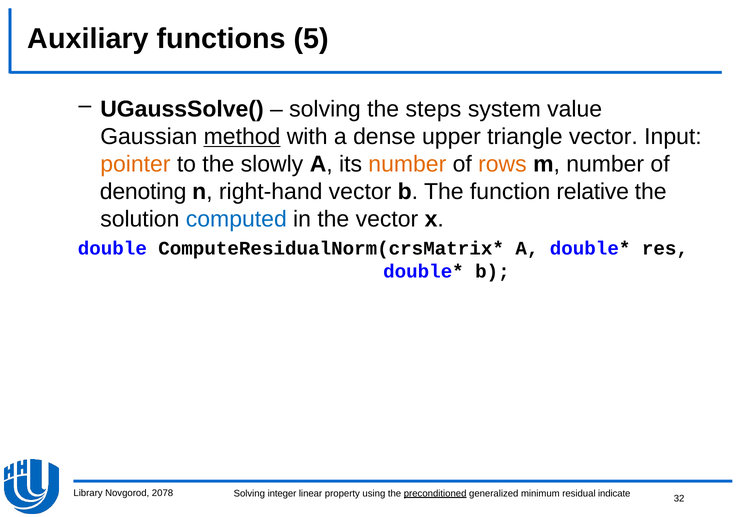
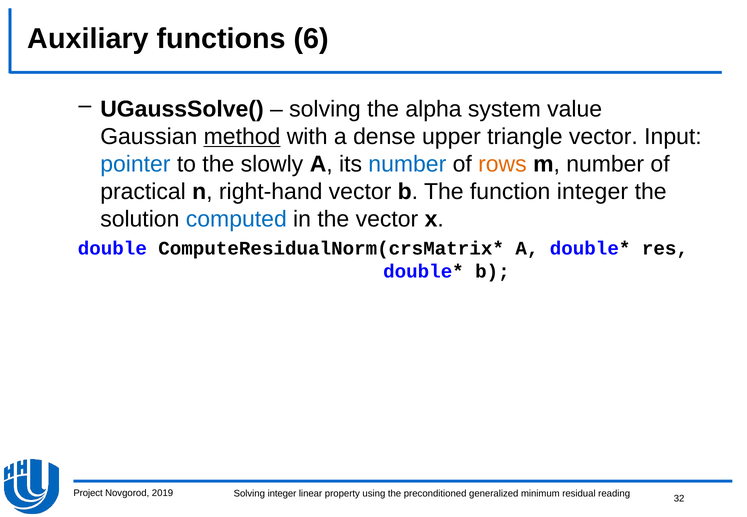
5: 5 -> 6 (311, 39)
steps: steps -> alpha (434, 109)
pointer colour: orange -> blue (135, 164)
number colour: orange -> blue (407, 164)
denoting: denoting -> practical (143, 192)
function relative: relative -> integer (592, 192)
Library: Library -> Project (88, 493)
2078: 2078 -> 2019 (163, 493)
preconditioned underline: present -> none (435, 493)
indicate: indicate -> reading (614, 493)
